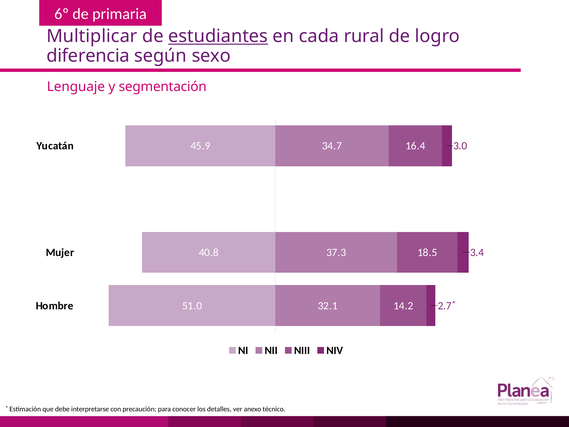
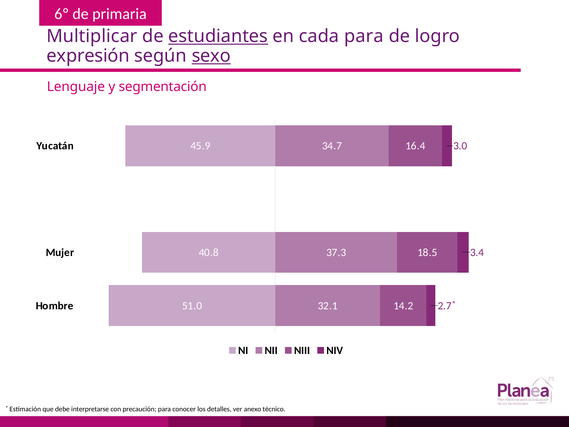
cada rural: rural -> para (364, 36)
diferencia: diferencia -> expresión (88, 56)
sexo underline: none -> present (211, 56)
